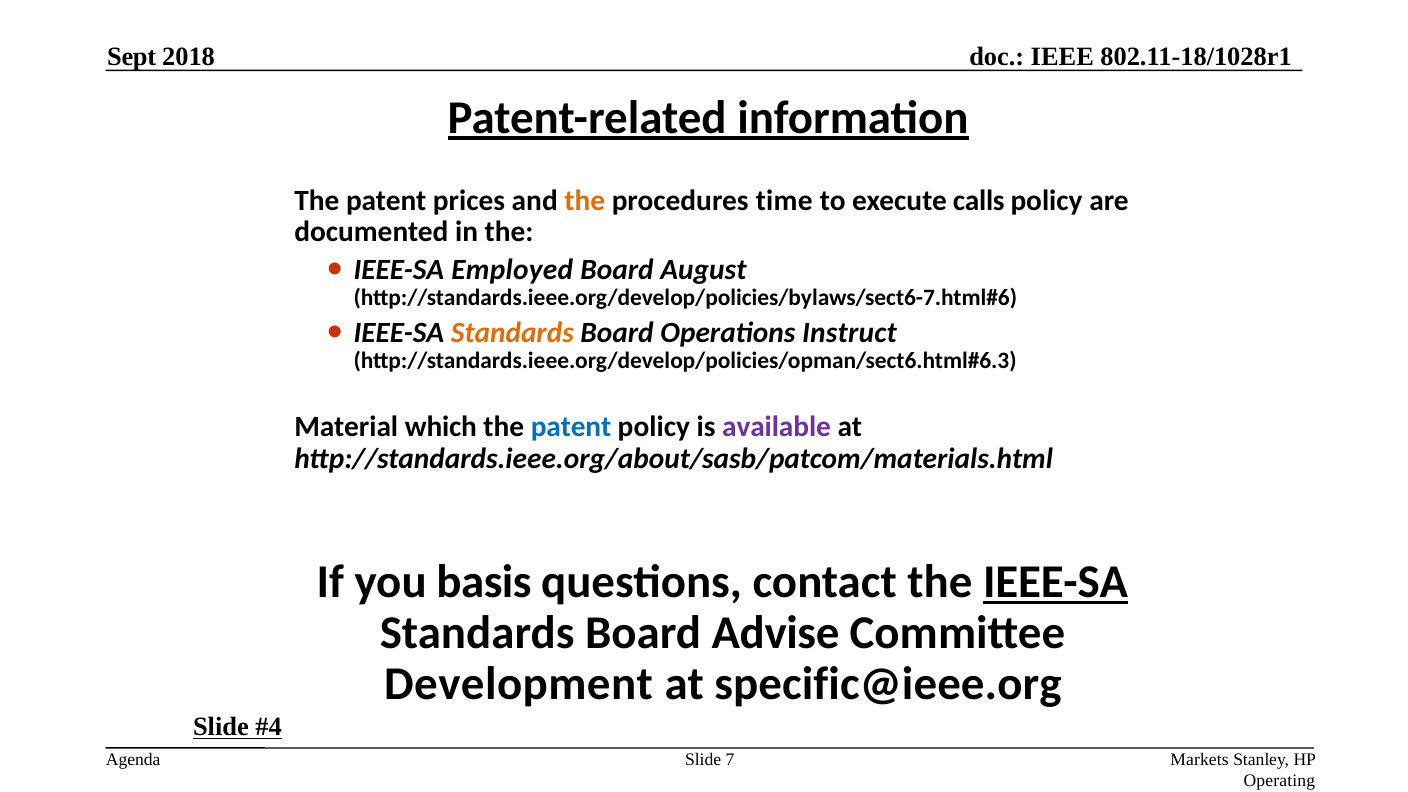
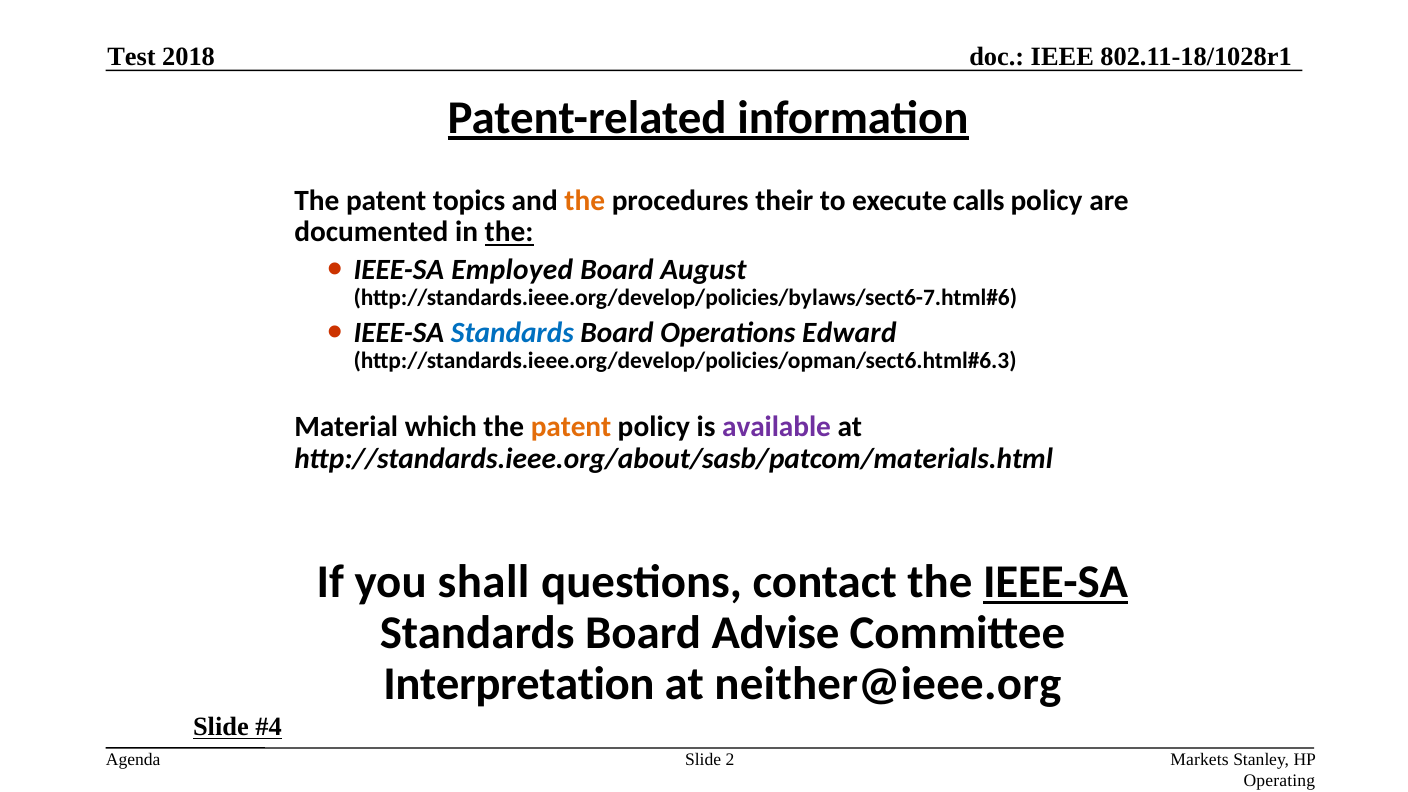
Sept: Sept -> Test (131, 56)
prices: prices -> topics (469, 200)
time: time -> their (784, 200)
the underline: none -> present (509, 232)
Standards colour: orange -> blue (512, 332)
Instruct: Instruct -> Edward (849, 332)
patent colour: blue -> orange (571, 427)
basis: basis -> shall (484, 582)
Development: Development -> Interpretation (519, 684)
specific@ieee.org: specific@ieee.org -> neither@ieee.org (888, 684)
7: 7 -> 2 (730, 760)
